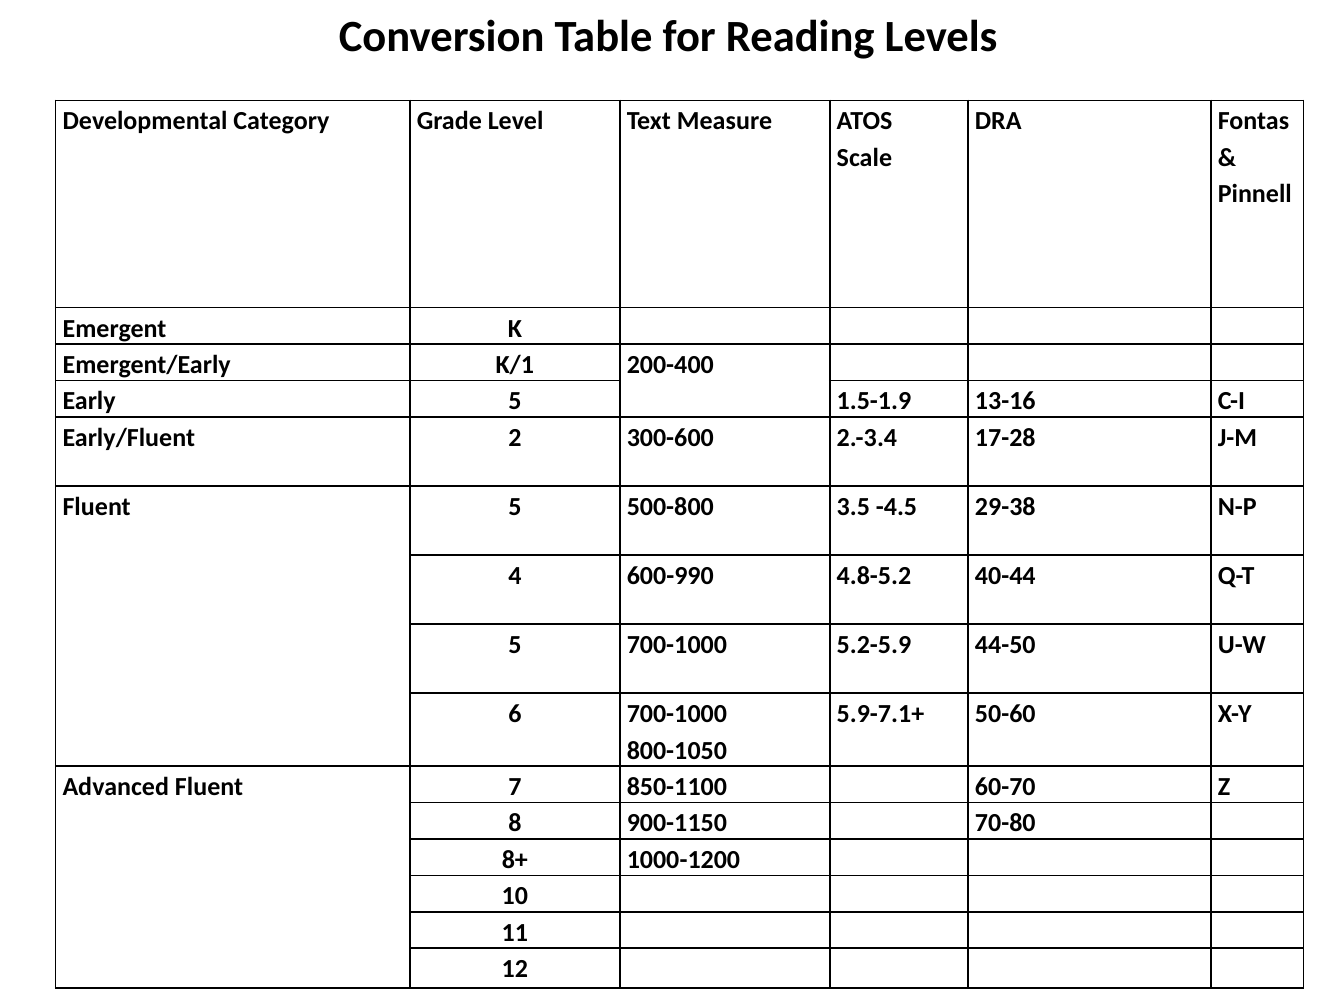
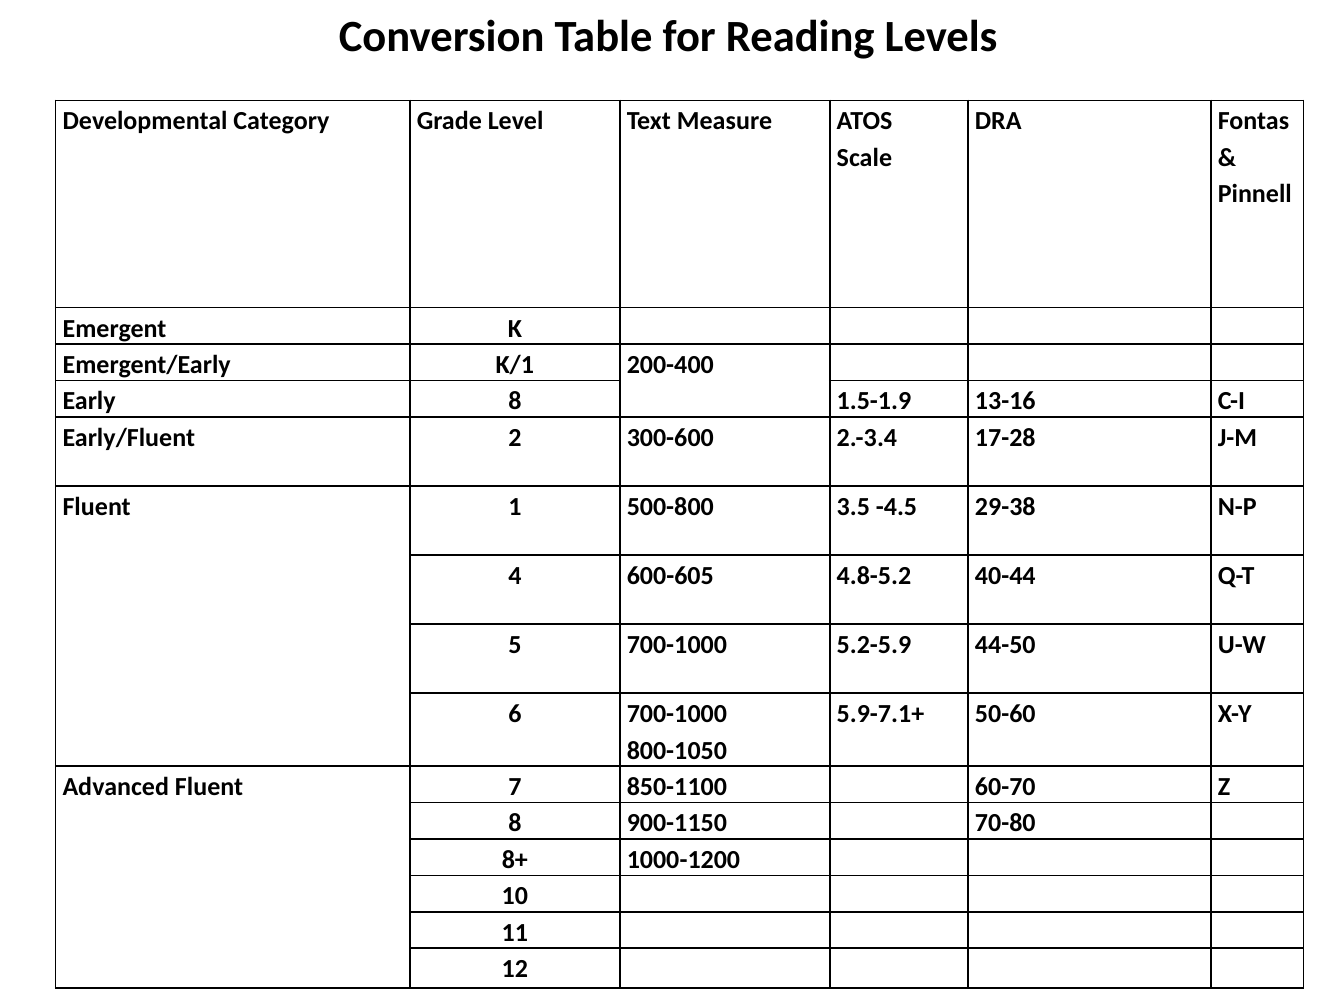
Early 5: 5 -> 8 (515, 401)
Fluent 5: 5 -> 1 (515, 507)
600-990: 600-990 -> 600-605 (670, 576)
